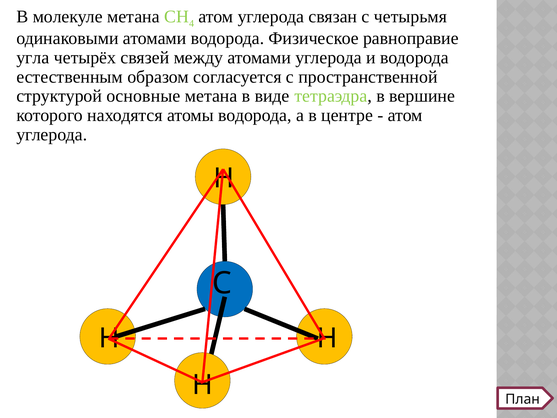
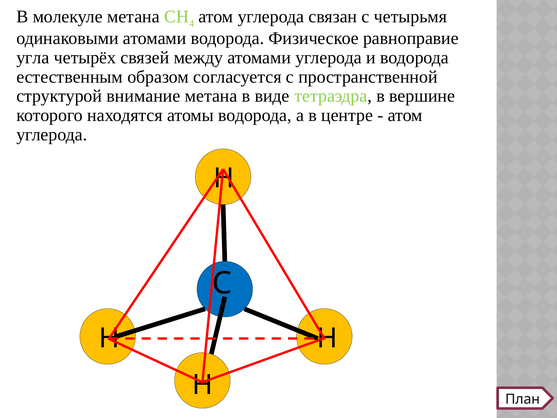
основные: основные -> внимание (143, 96)
